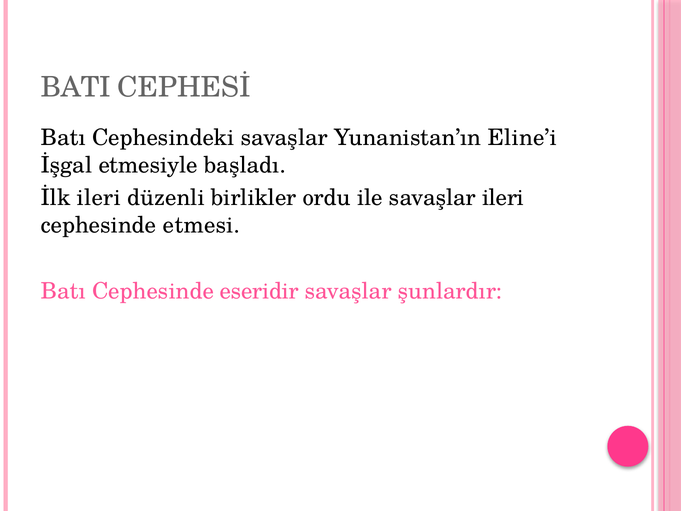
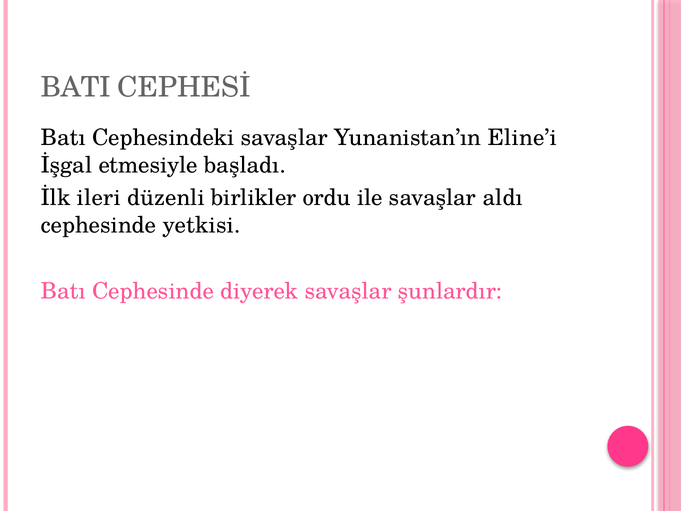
savaşlar ileri: ileri -> aldı (503, 198)
etmesi: etmesi -> yetkisi (202, 225)
eseridir: eseridir -> diyerek (259, 291)
